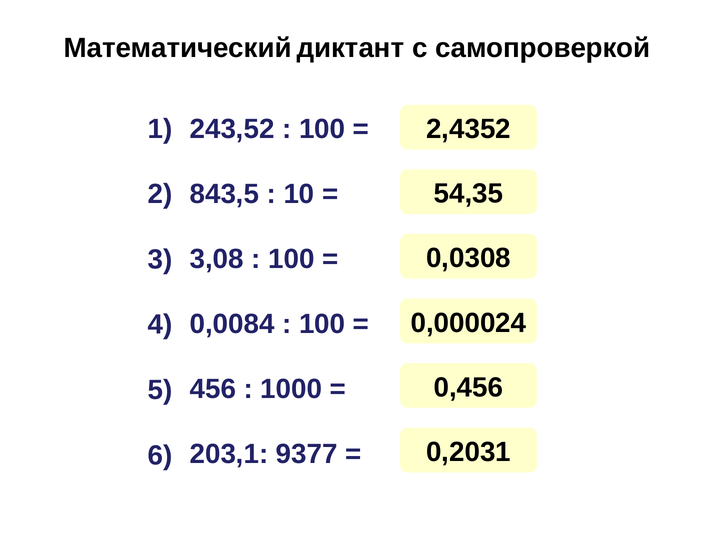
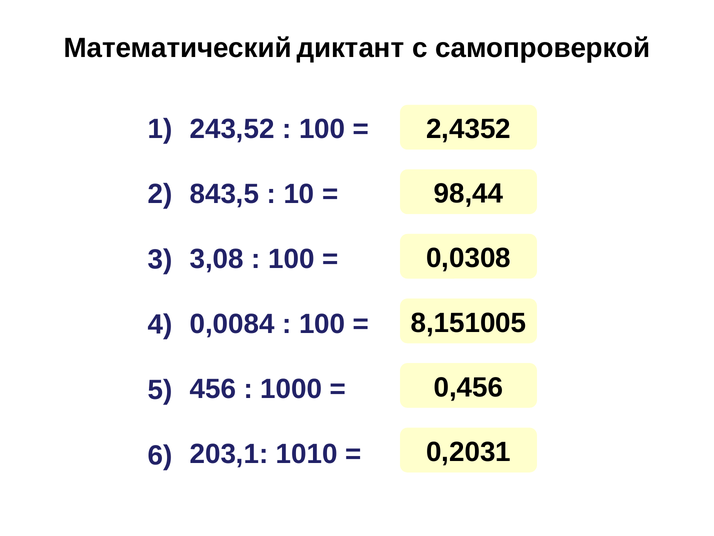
54,35: 54,35 -> 98,44 (468, 193)
0,000024: 0,000024 -> 8,151005 (469, 323)
9377: 9377 -> 1010 (307, 454)
